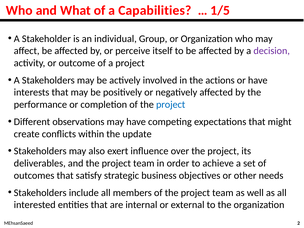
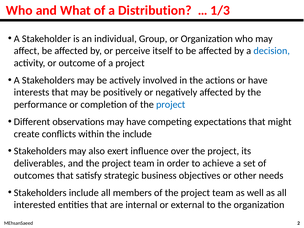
Capabilities: Capabilities -> Distribution (155, 10)
1/5: 1/5 -> 1/3 (220, 10)
decision colour: purple -> blue (272, 51)
the update: update -> include (137, 134)
